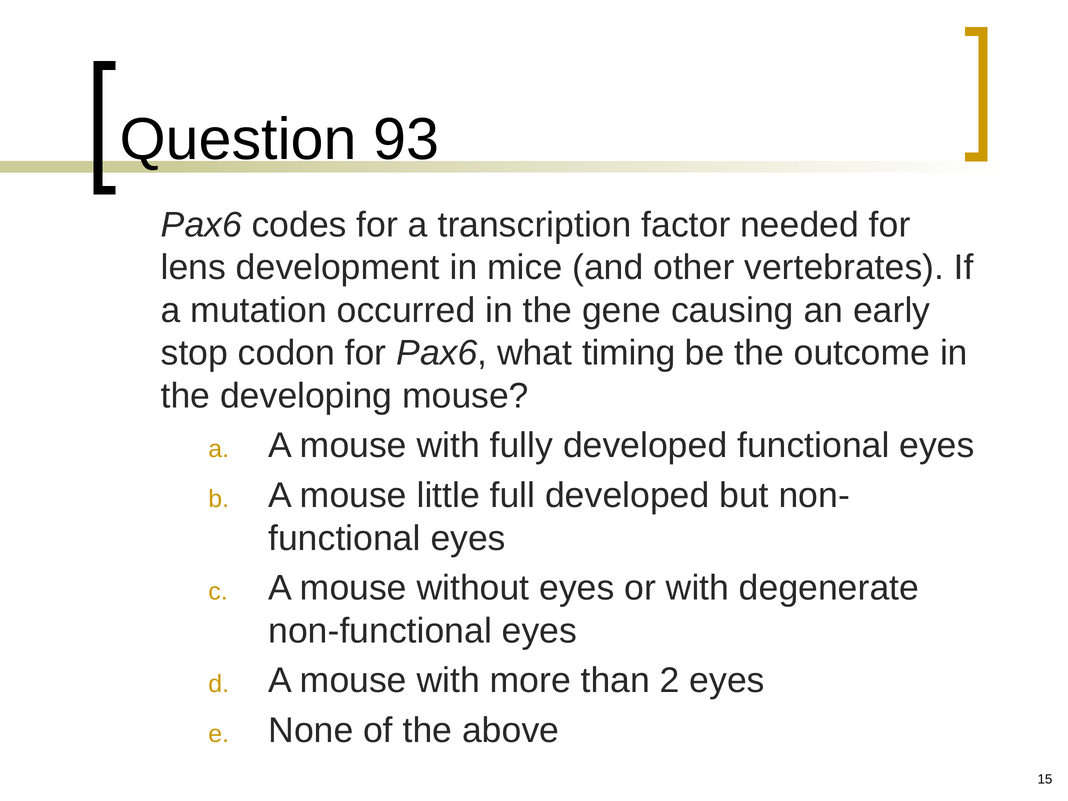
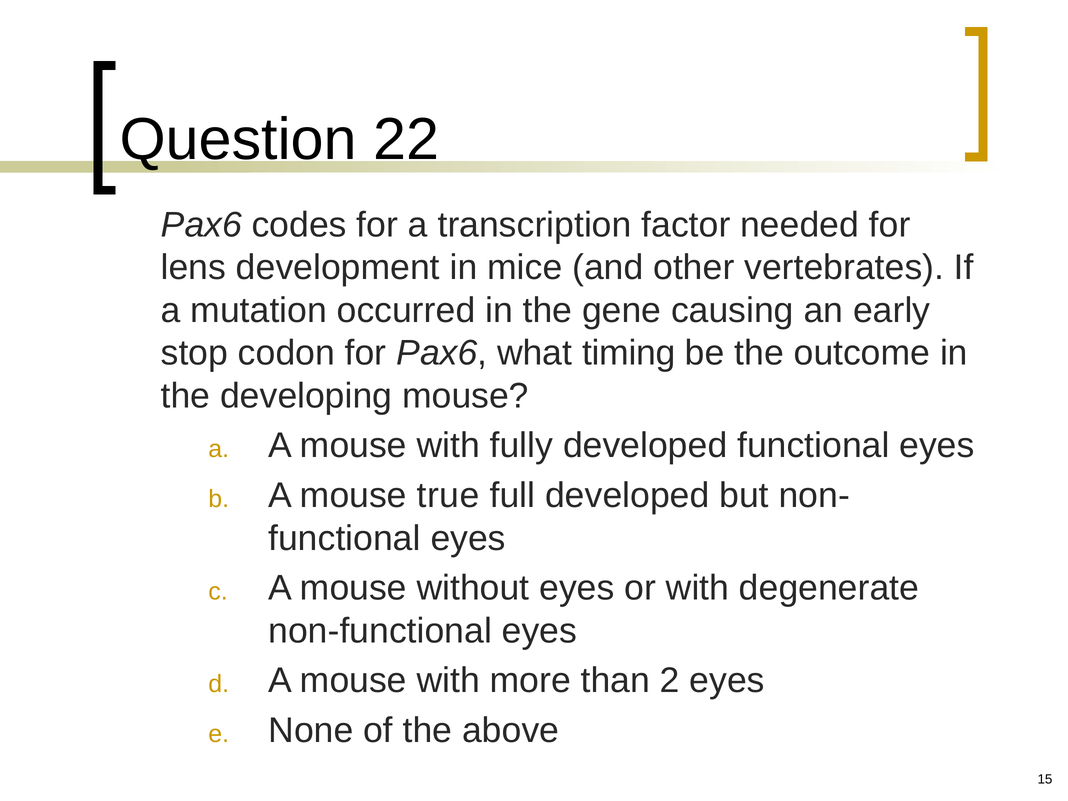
93: 93 -> 22 (406, 140)
little: little -> true (448, 496)
